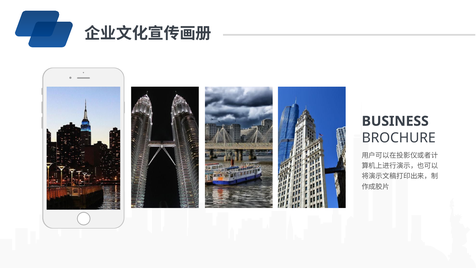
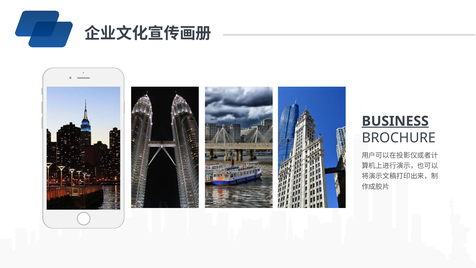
BUSINESS underline: none -> present (395, 121)
